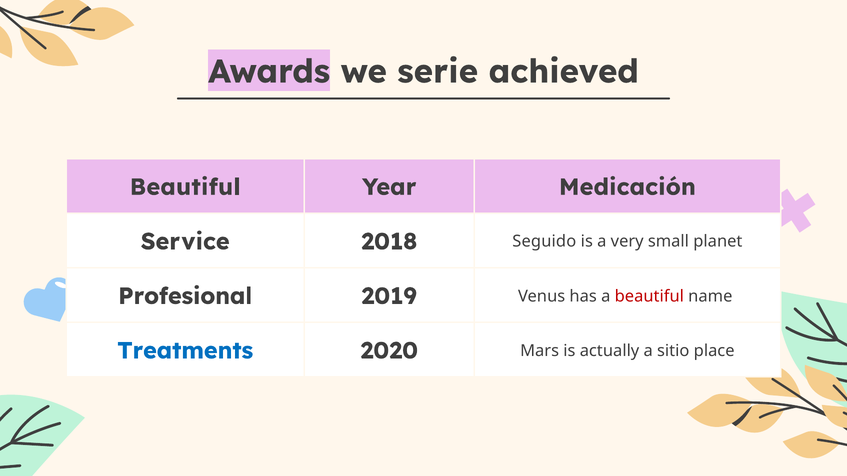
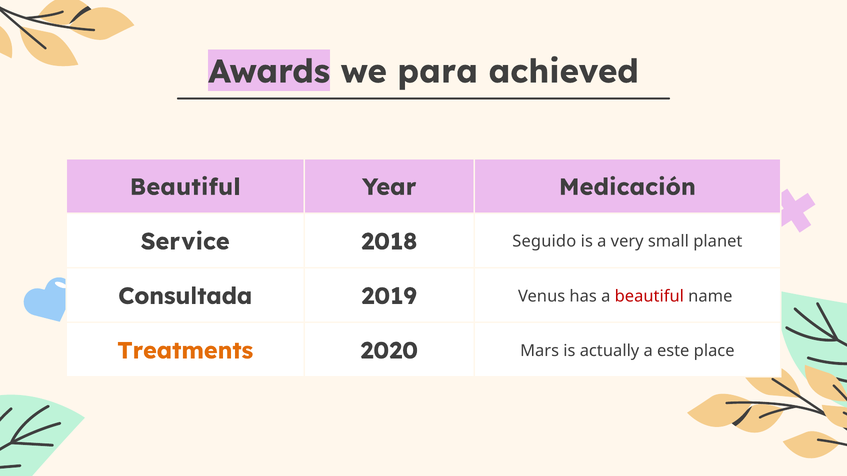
serie: serie -> para (438, 72)
Profesional: Profesional -> Consultada (185, 296)
Treatments colour: blue -> orange (185, 351)
sitio: sitio -> este (673, 351)
